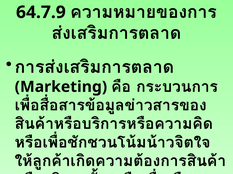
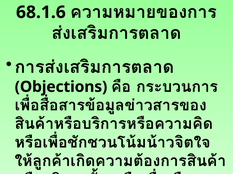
64.7.9: 64.7.9 -> 68.1.6 (41, 12)
Marketing: Marketing -> Objections (61, 87)
